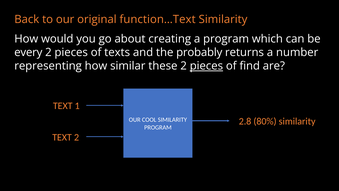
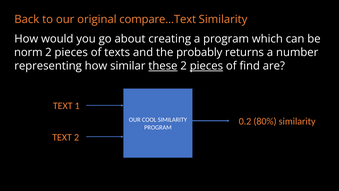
function…Text: function…Text -> compare…Text (158, 19)
every: every -> norm (28, 52)
these underline: none -> present (163, 66)
2.8: 2.8 -> 0.2 (245, 121)
